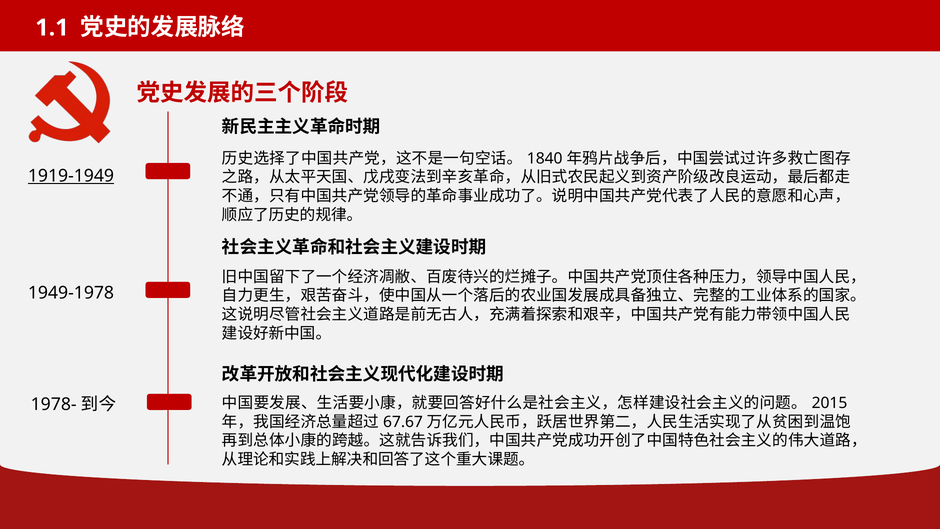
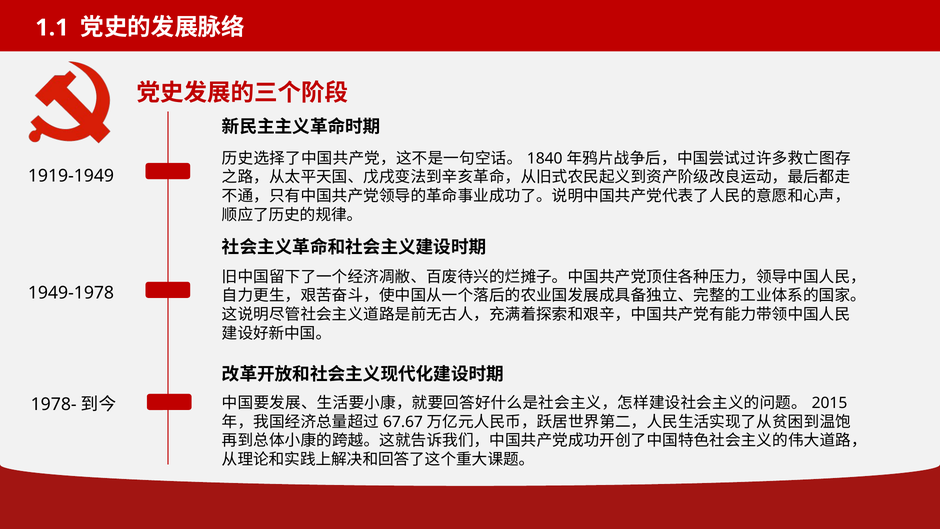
1919-1949 underline: present -> none (71, 176)
